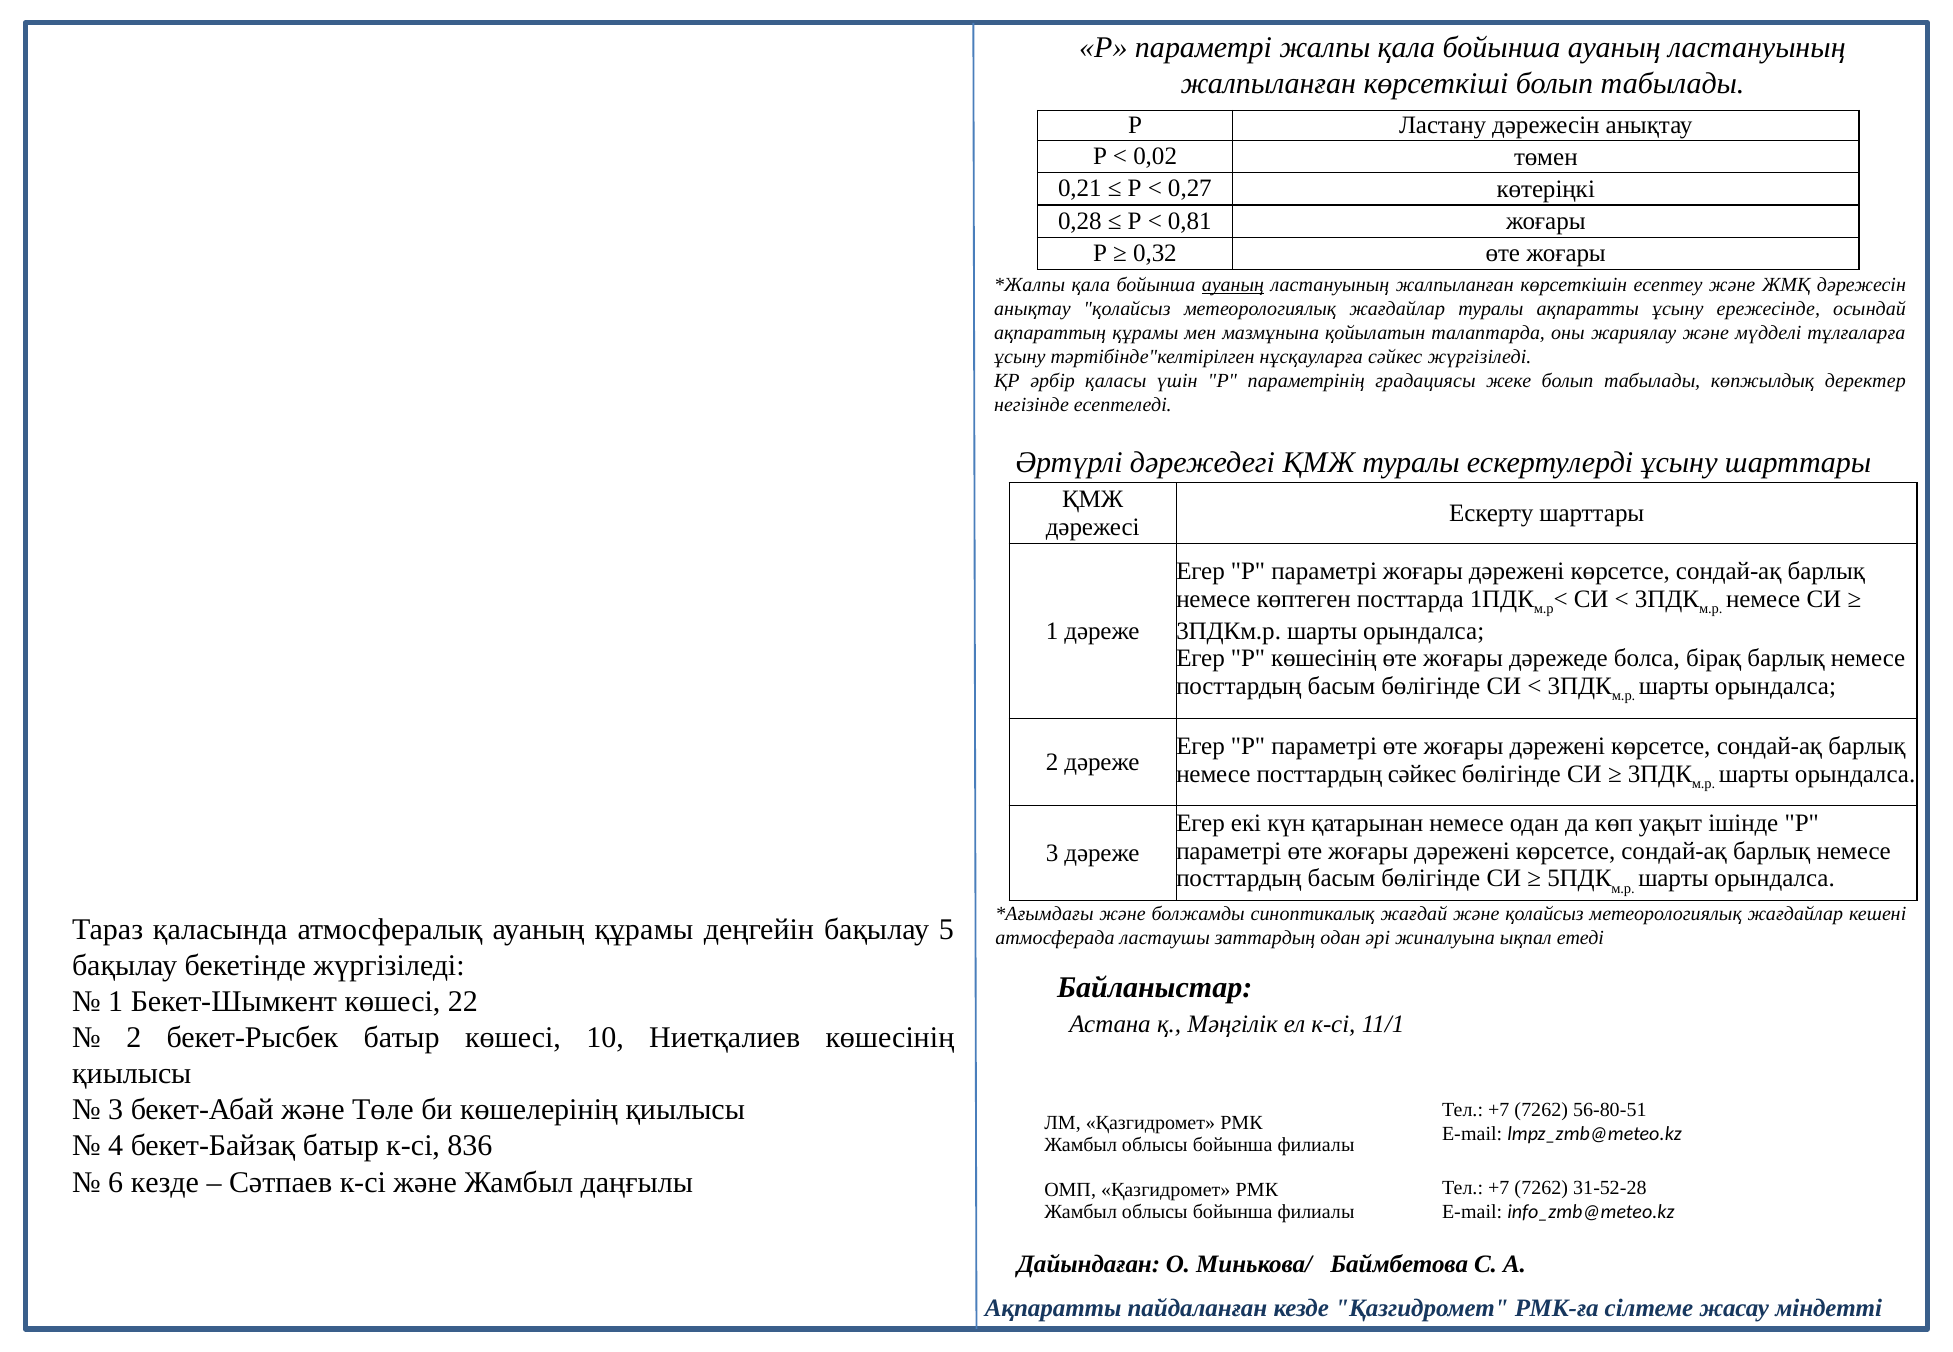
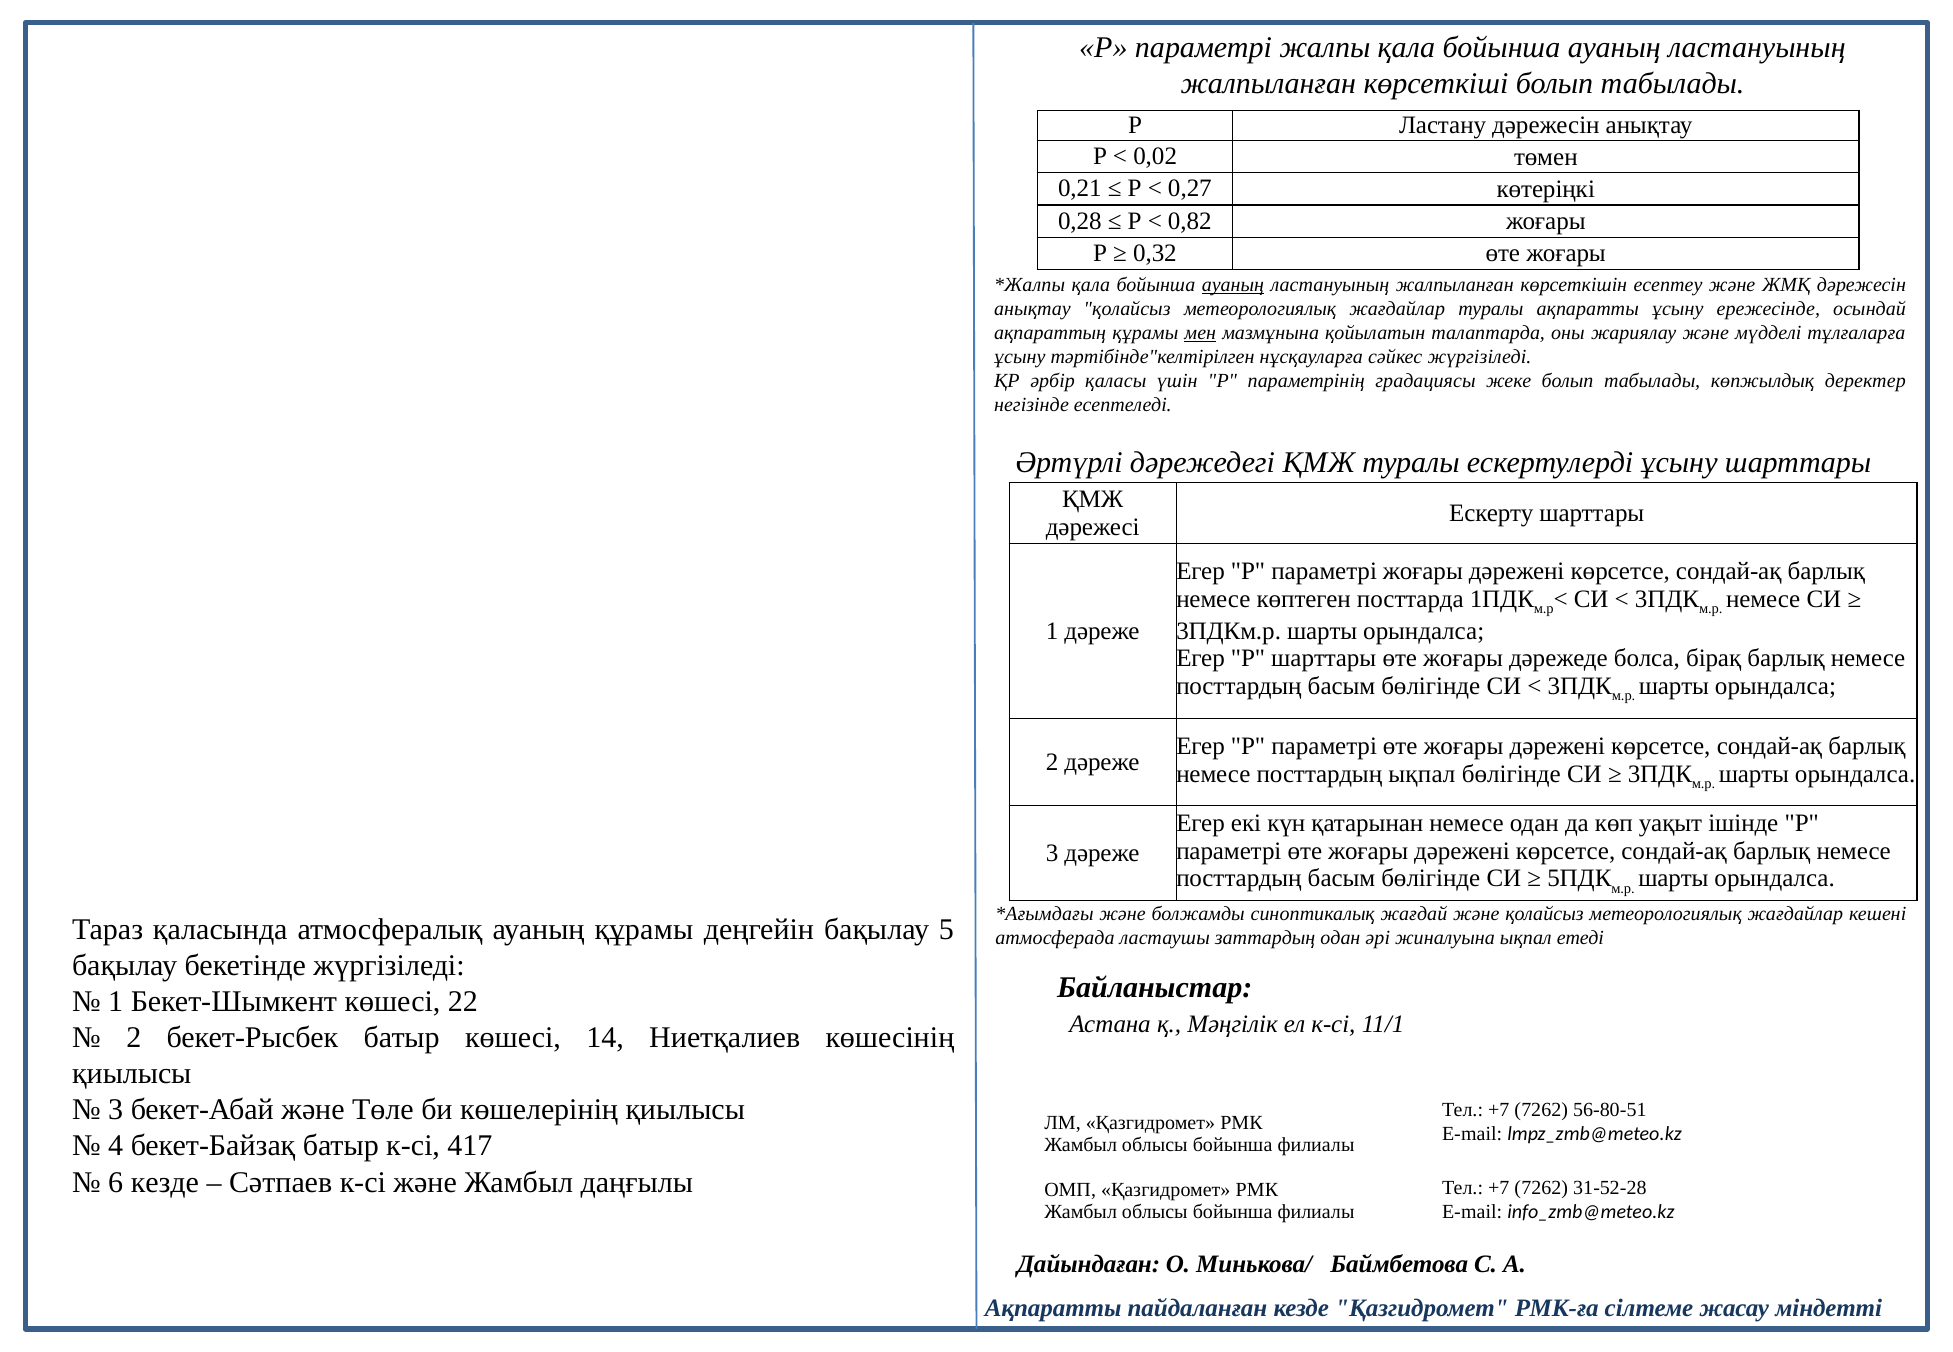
0,81: 0,81 -> 0,82 (1190, 221)
мен underline: none -> present (1200, 333)
P көшесінің: көшесінің -> шарттары (1324, 658)
посттардың сәйкес: сәйкес -> ықпал (1422, 774)
10: 10 -> 14 (605, 1038)
836: 836 -> 417 (470, 1146)
